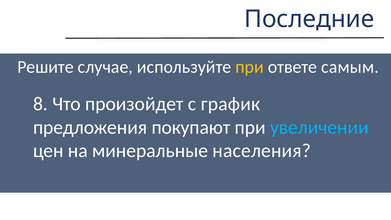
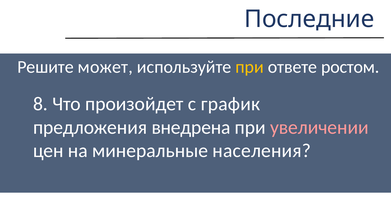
случае: случае -> может (105, 67)
самым: самым -> ростом (350, 67)
покупают: покупают -> внедрена (191, 127)
увеличении colour: light blue -> pink (319, 127)
